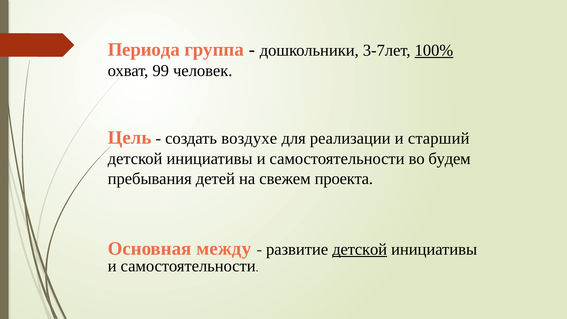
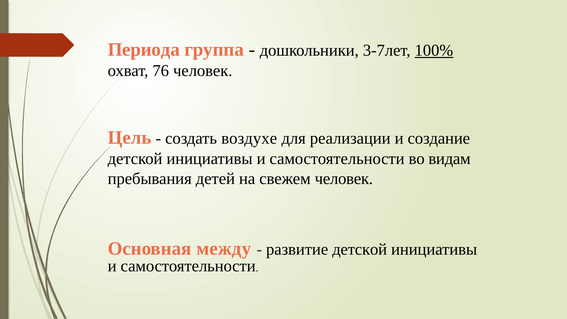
99: 99 -> 76 (161, 71)
старший: старший -> создание (439, 138)
будем: будем -> видам (450, 159)
свежем проекта: проекта -> человек (344, 179)
детской underline: present -> none (360, 249)
